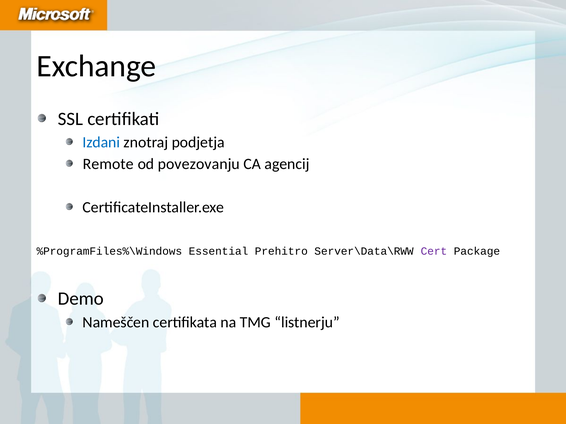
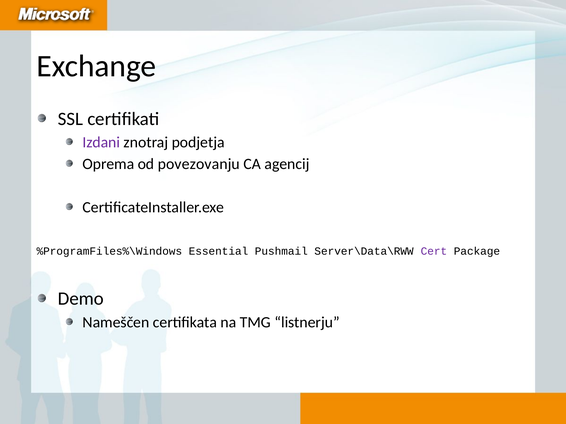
Izdani colour: blue -> purple (101, 142)
Remote: Remote -> Oprema (108, 164)
Prehitro: Prehitro -> Pushmail (281, 251)
